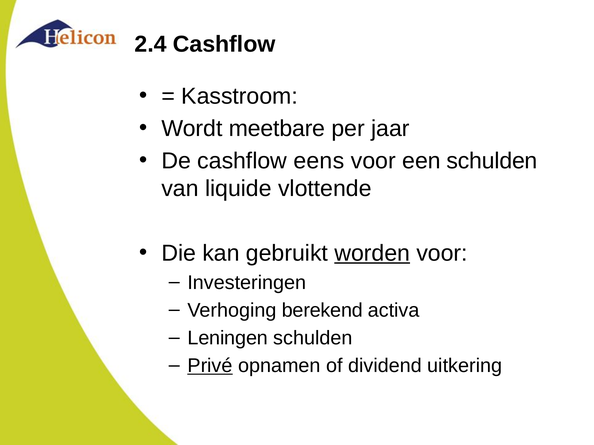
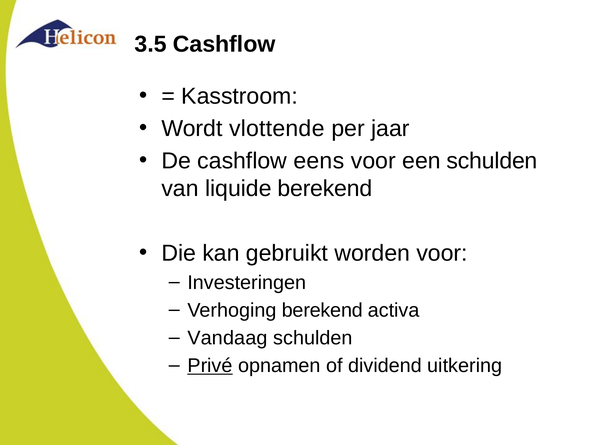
2.4: 2.4 -> 3.5 (151, 44)
meetbare: meetbare -> vlottende (277, 129)
liquide vlottende: vlottende -> berekend (325, 189)
worden underline: present -> none (372, 253)
Leningen: Leningen -> Vandaag (228, 338)
